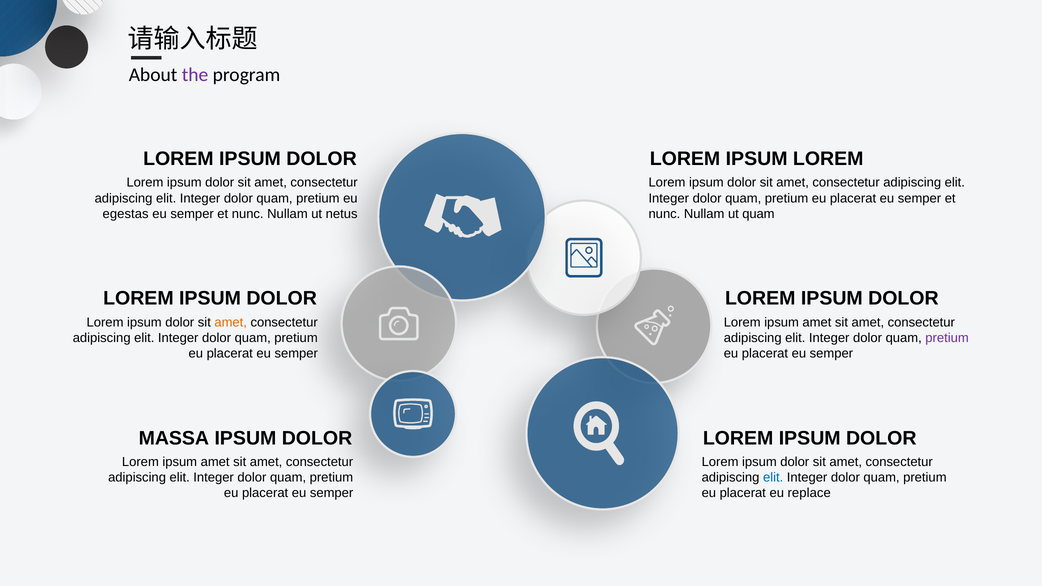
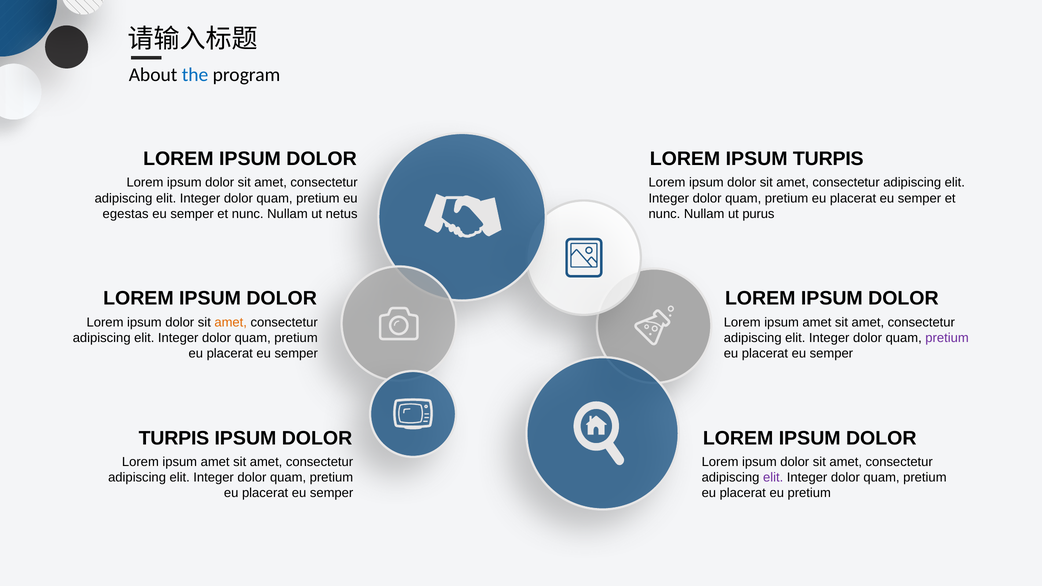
the colour: purple -> blue (195, 75)
IPSUM LOREM: LOREM -> TURPIS (828, 159)
ut quam: quam -> purus (758, 214)
MASSA: MASSA -> TURPIS (174, 438)
elit colour: blue -> purple (773, 478)
eu replace: replace -> pretium (809, 493)
